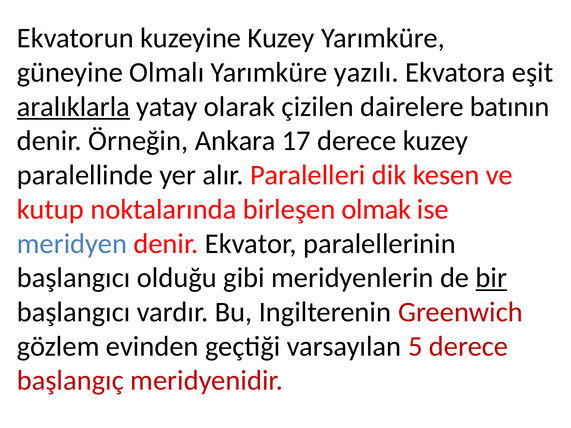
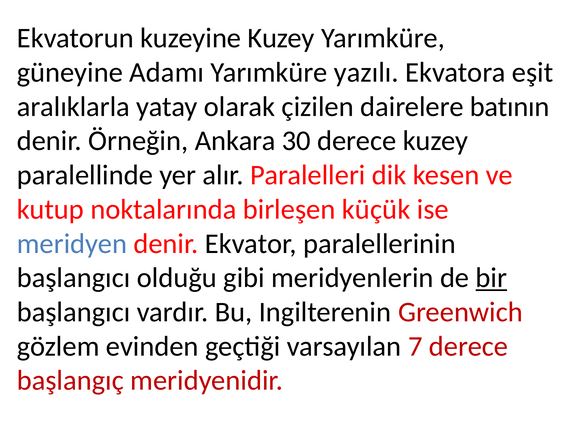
Olmalı: Olmalı -> Adamı (167, 72)
aralıklarla underline: present -> none (73, 107)
17: 17 -> 30 (296, 141)
olmak: olmak -> küçük (376, 209)
5: 5 -> 7 (415, 347)
